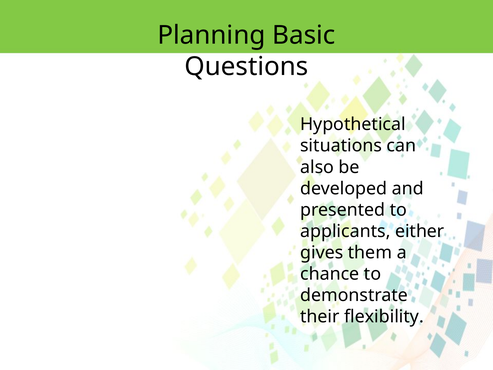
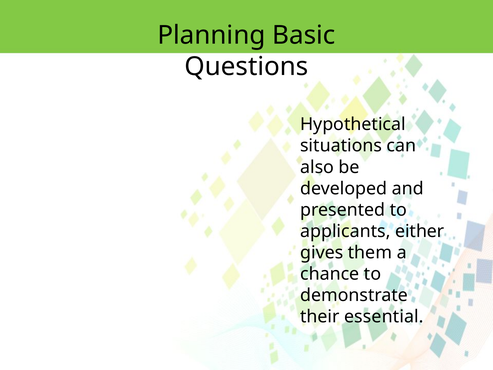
flexibility: flexibility -> essential (384, 316)
